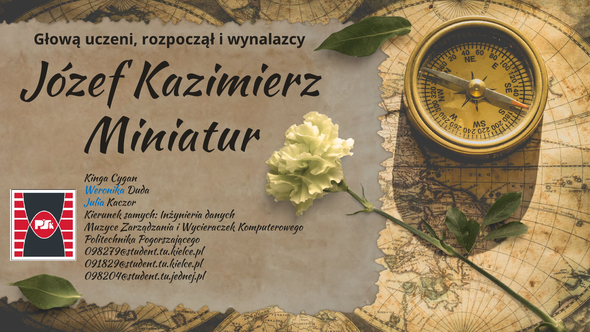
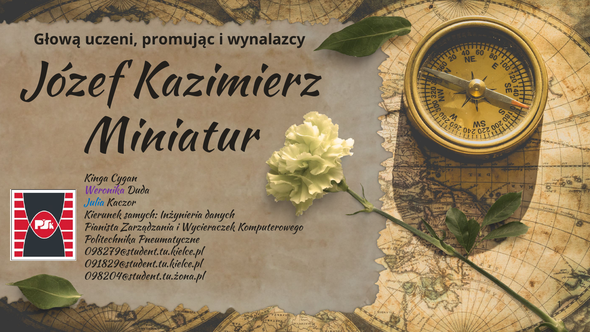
rozpoczął: rozpoczął -> promując (178, 39)
Weronika colour: blue -> purple (104, 190)
Muzyce: Muzyce -> Pianista (101, 227)
Pogorszającego: Pogorszającego -> Pneumatyczne (168, 239)
098204@student.tu.jednej.pl: 098204@student.tu.jednej.pl -> 098204@student.tu.żona.pl (144, 276)
